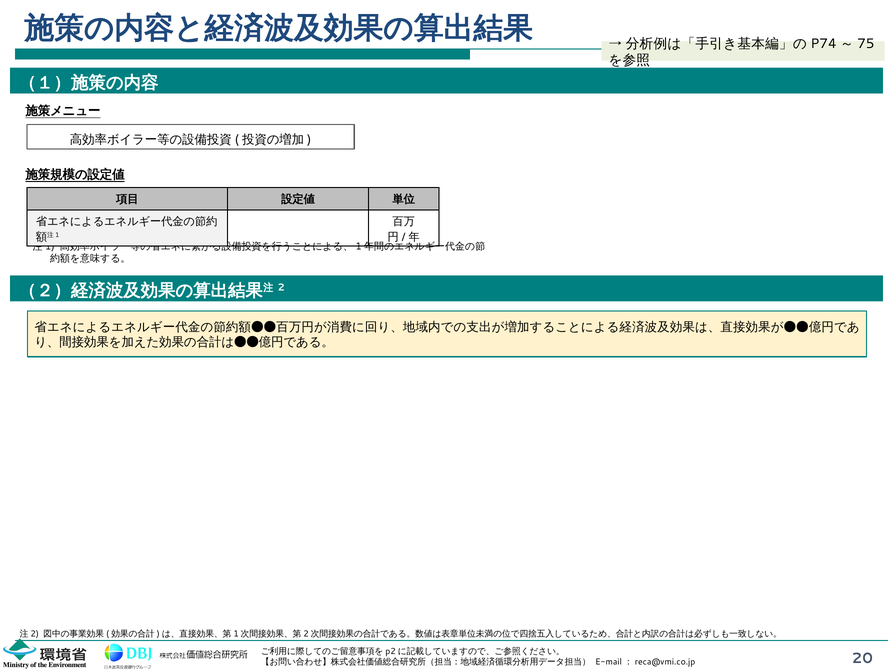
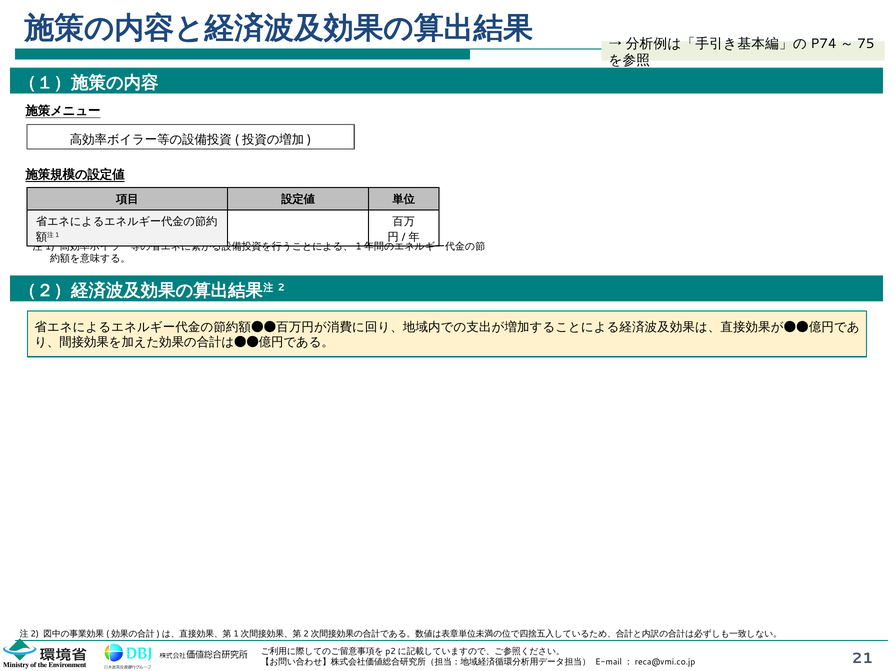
20: 20 -> 21 (862, 658)
